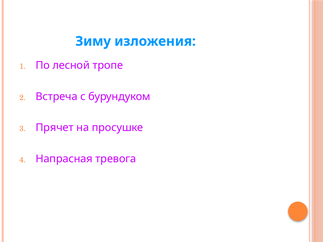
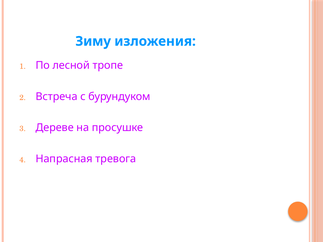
Прячет: Прячет -> Дереве (55, 128)
